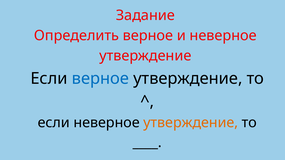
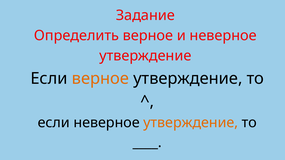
верное colour: blue -> orange (100, 79)
